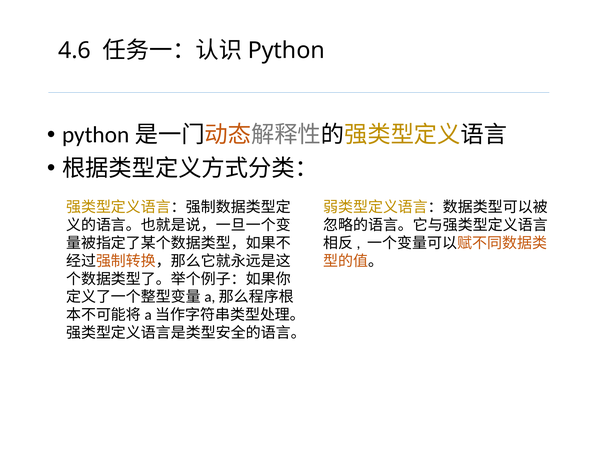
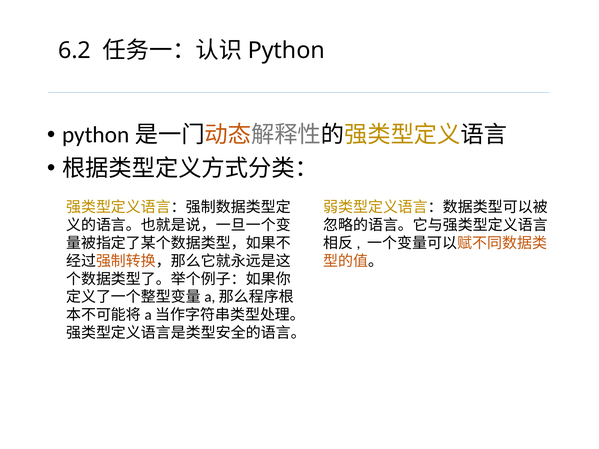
4.6: 4.6 -> 6.2 (75, 51)
